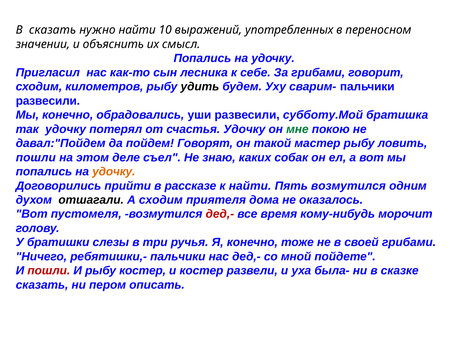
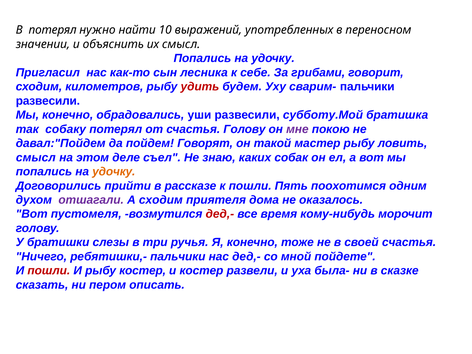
В сказать: сказать -> потерял (53, 30)
удить colour: black -> red (200, 87)
так удочку: удочку -> собаку (66, 129)
счастья Удочку: Удочку -> Голову (244, 129)
мне colour: green -> purple (297, 129)
пошли: пошли -> смысл (36, 157)
к найти: найти -> пошли (250, 186)
Пять возмутился: возмутился -> поохотимся (349, 186)
отшагали colour: black -> purple (91, 200)
своей грибами: грибами -> счастья (409, 242)
